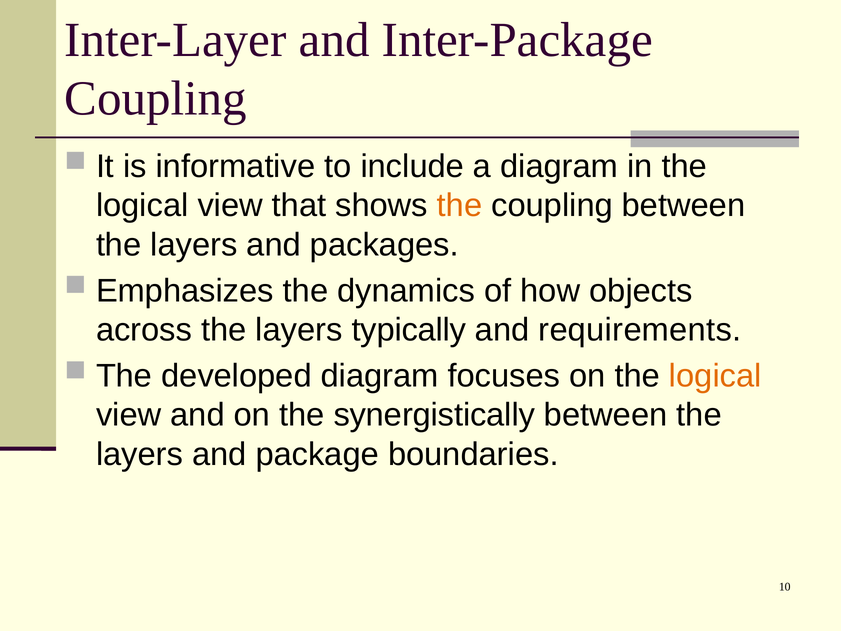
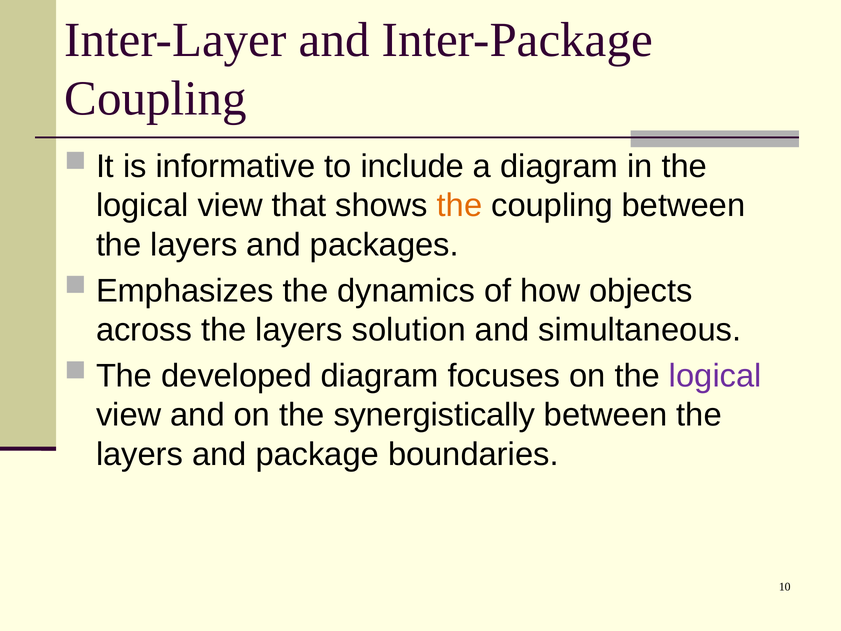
typically: typically -> solution (409, 330)
requirements: requirements -> simultaneous (640, 330)
logical colour: orange -> purple (715, 376)
